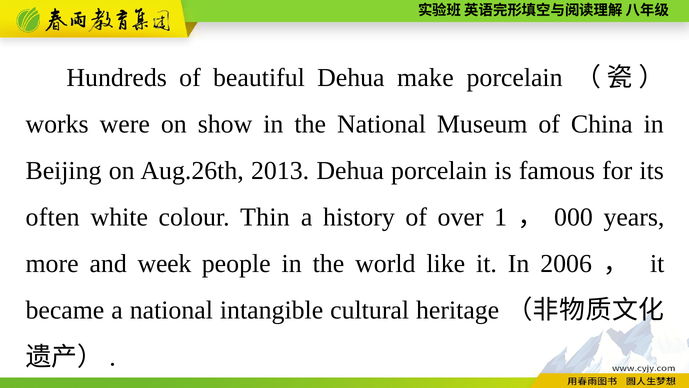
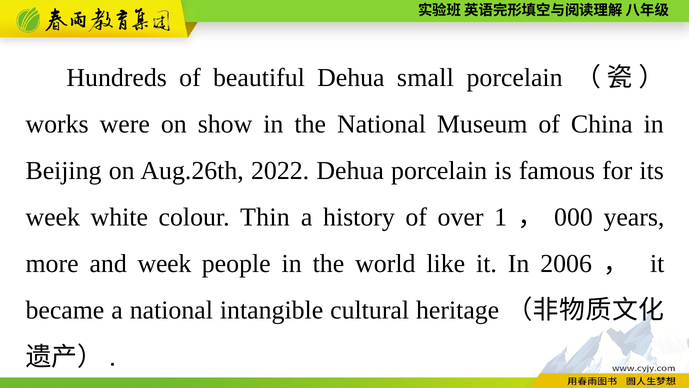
make: make -> small (425, 78)
2013: 2013 -> 2022 (280, 171)
often: often -> week (53, 217)
